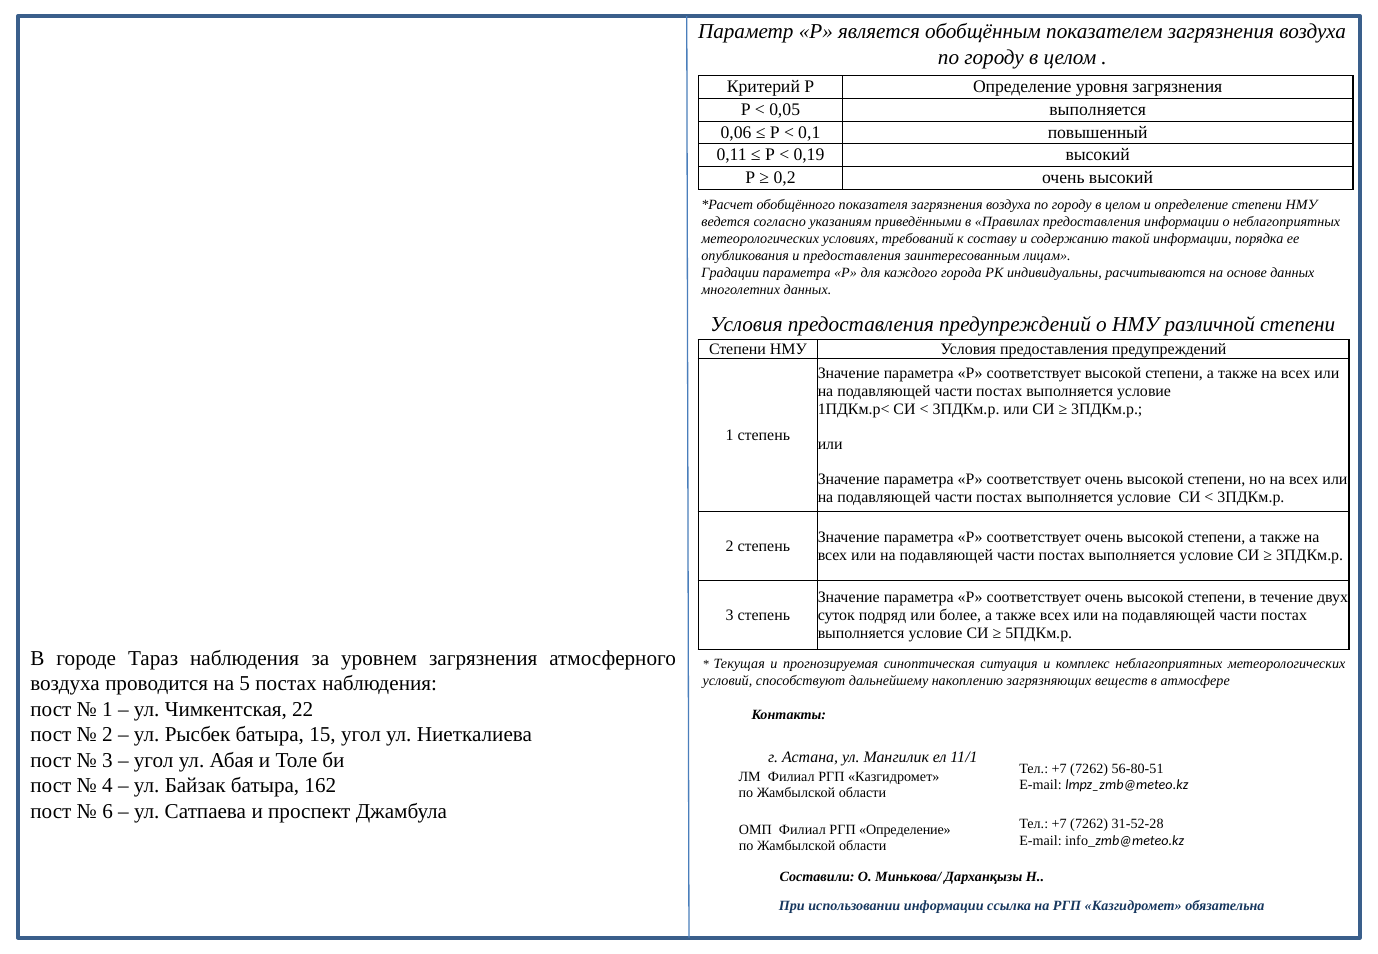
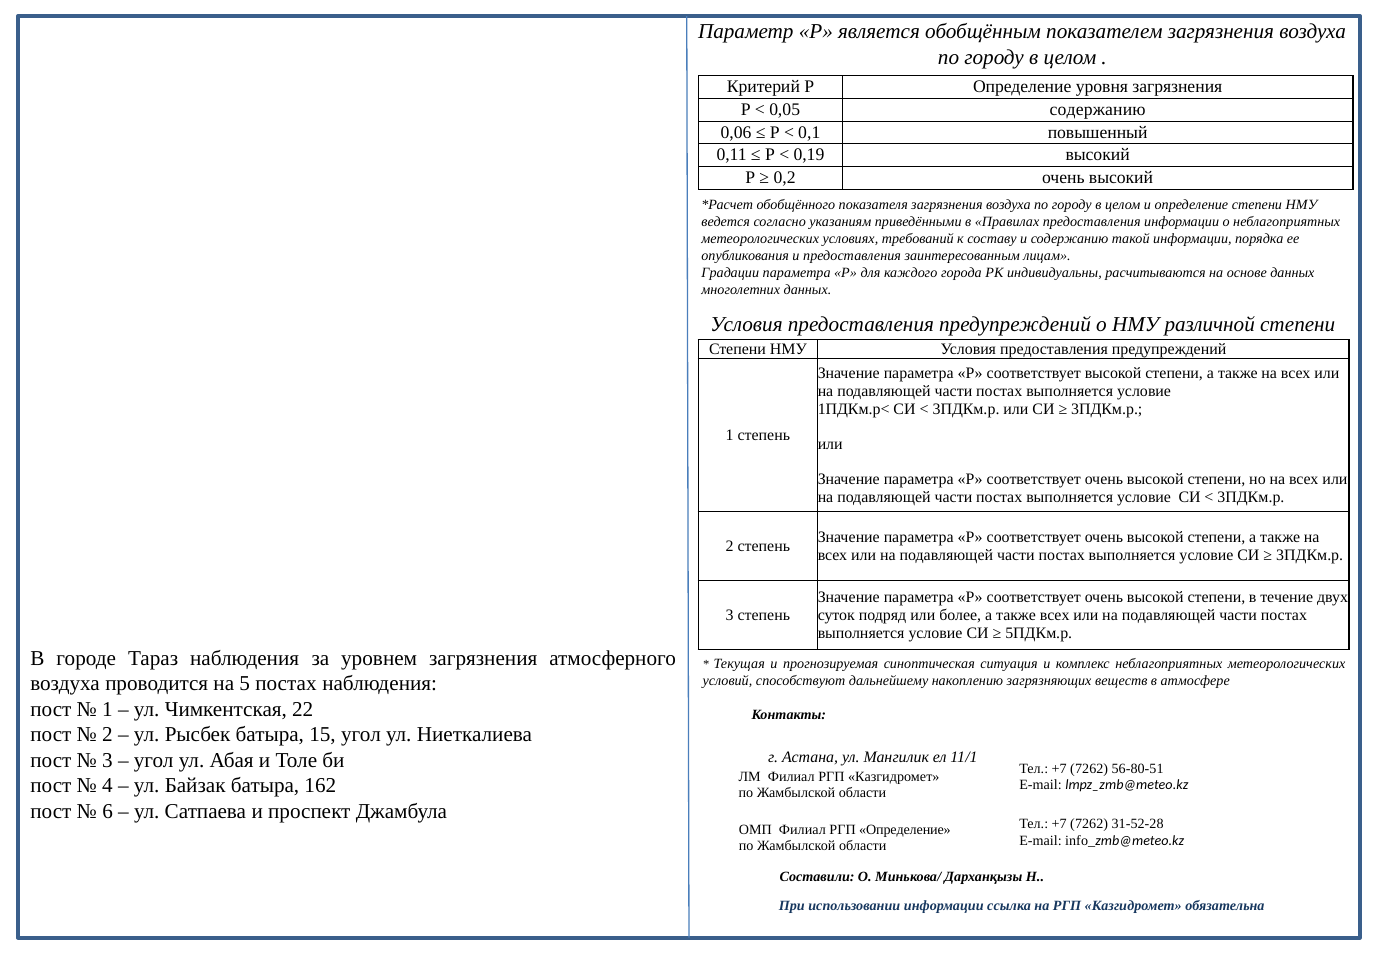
0,05 выполняется: выполняется -> содержанию (1098, 110)
